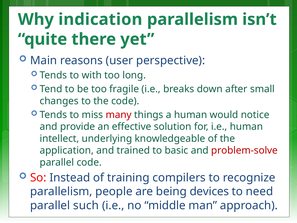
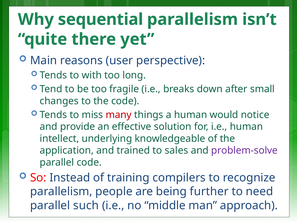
indication: indication -> sequential (100, 19)
basic: basic -> sales (176, 150)
problem-solve colour: red -> purple (244, 150)
devices: devices -> further (209, 191)
